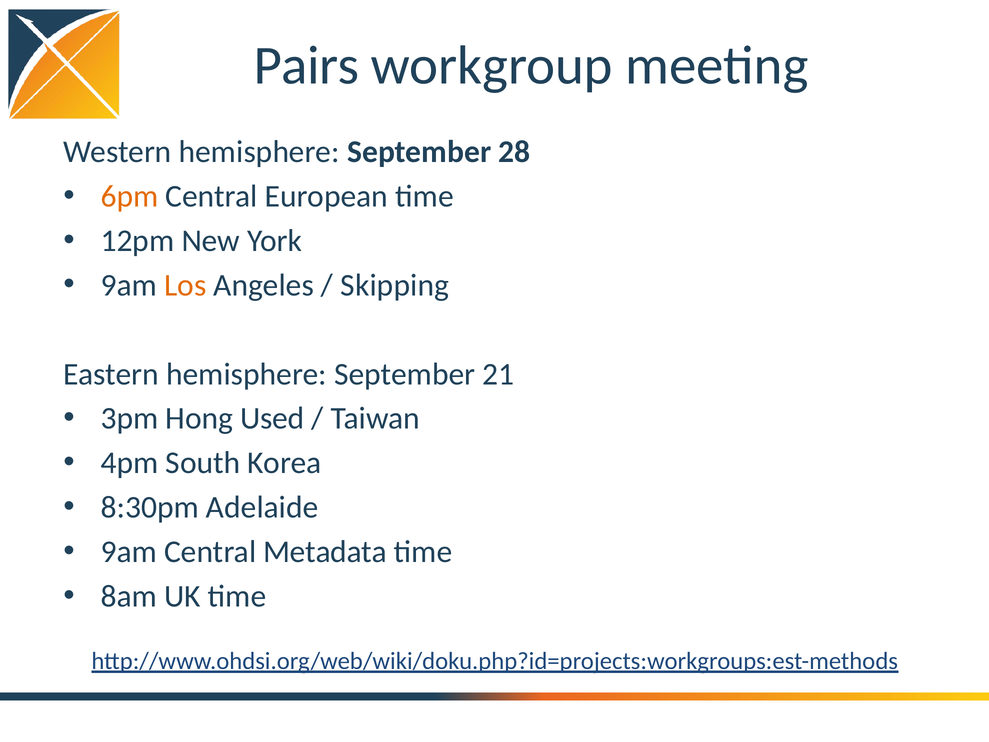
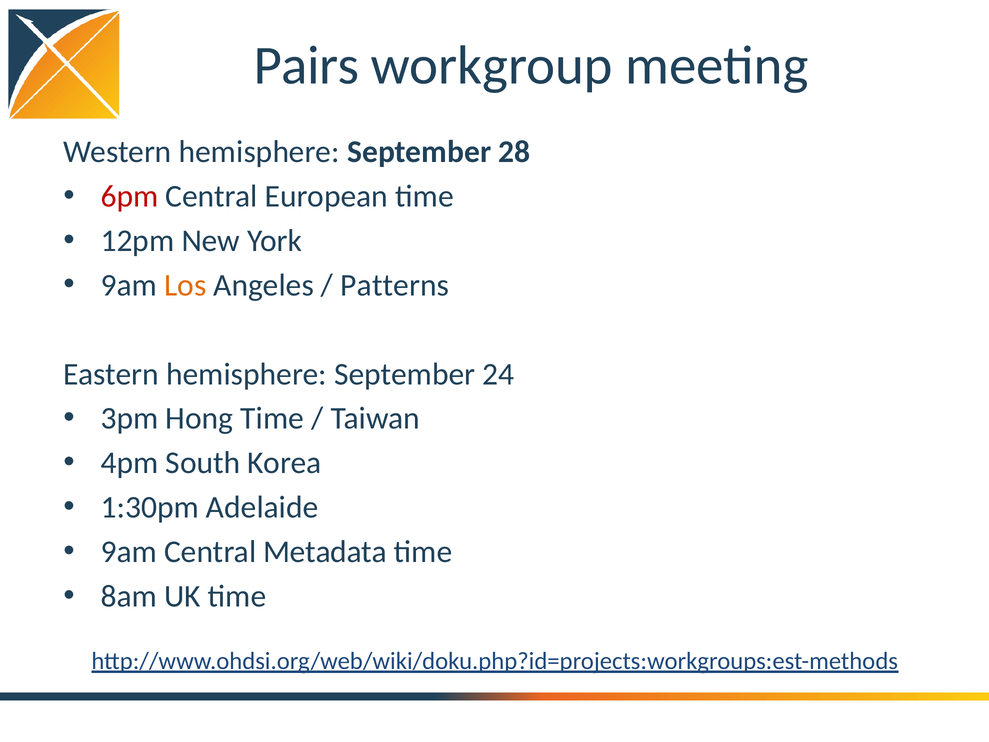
6pm colour: orange -> red (129, 196)
Skipping: Skipping -> Patterns (395, 285)
21: 21 -> 24 (498, 374)
Hong Used: Used -> Time (272, 418)
8:30pm: 8:30pm -> 1:30pm (150, 507)
